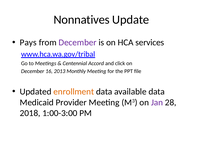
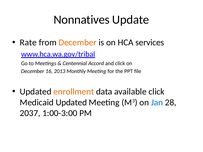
Pays: Pays -> Rate (28, 43)
December colour: purple -> orange (78, 43)
available data: data -> click (157, 92)
Medicaid Provider: Provider -> Updated (71, 103)
Jan colour: purple -> blue (157, 103)
2018: 2018 -> 2037 (30, 113)
